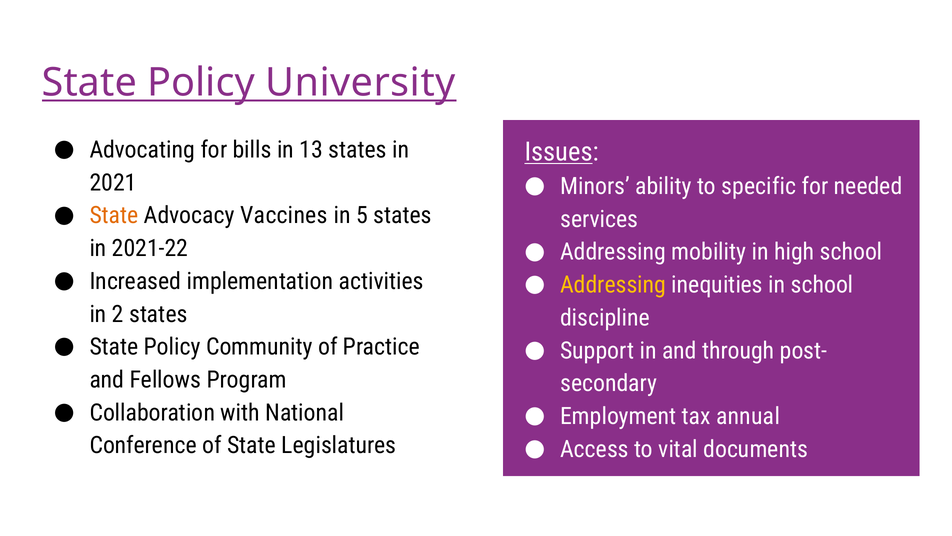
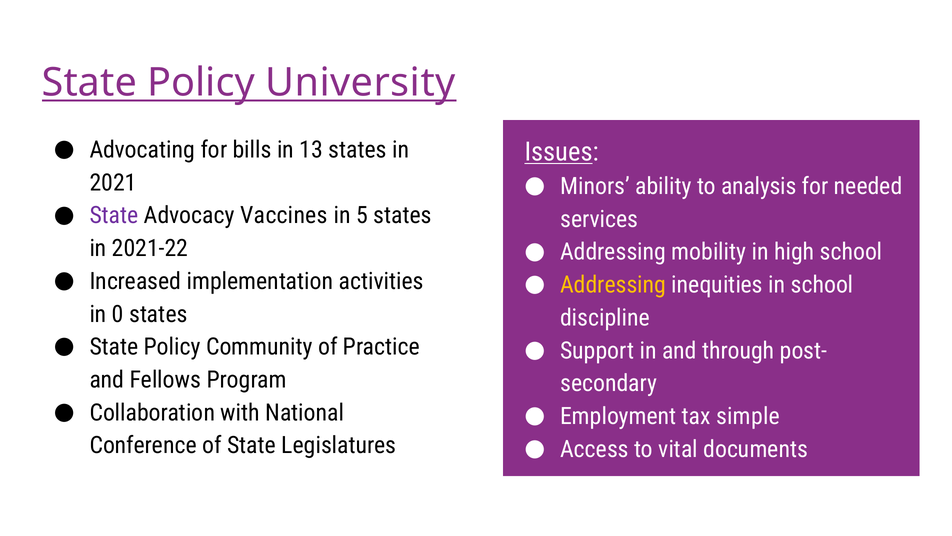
specific: specific -> analysis (759, 186)
State colour: orange -> purple (114, 215)
2: 2 -> 0 (118, 314)
annual: annual -> simple (748, 416)
